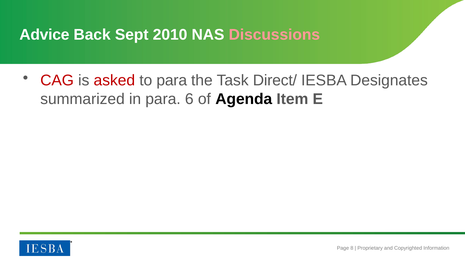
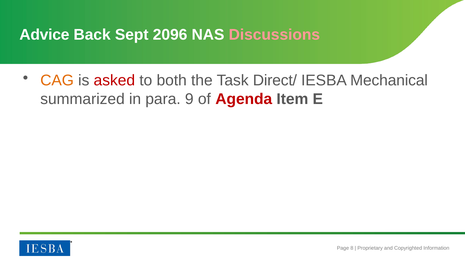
2010: 2010 -> 2096 (170, 35)
CAG colour: red -> orange (57, 81)
to para: para -> both (172, 81)
Designates: Designates -> Mechanical (389, 81)
6: 6 -> 9 (189, 99)
Agenda colour: black -> red (244, 99)
